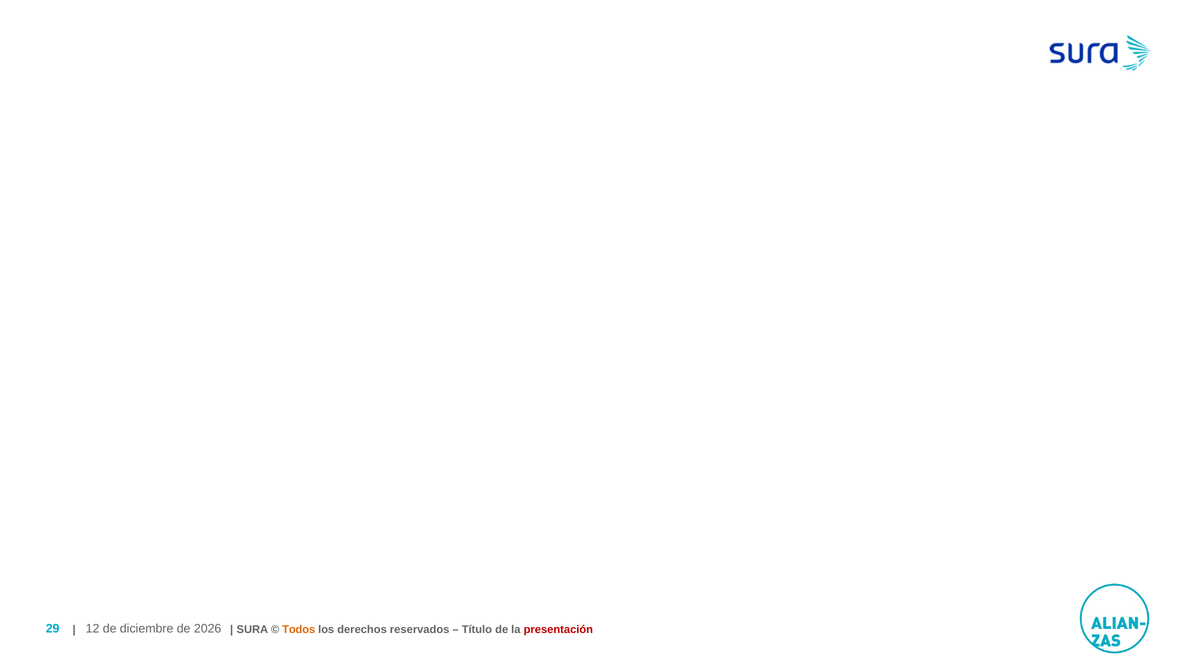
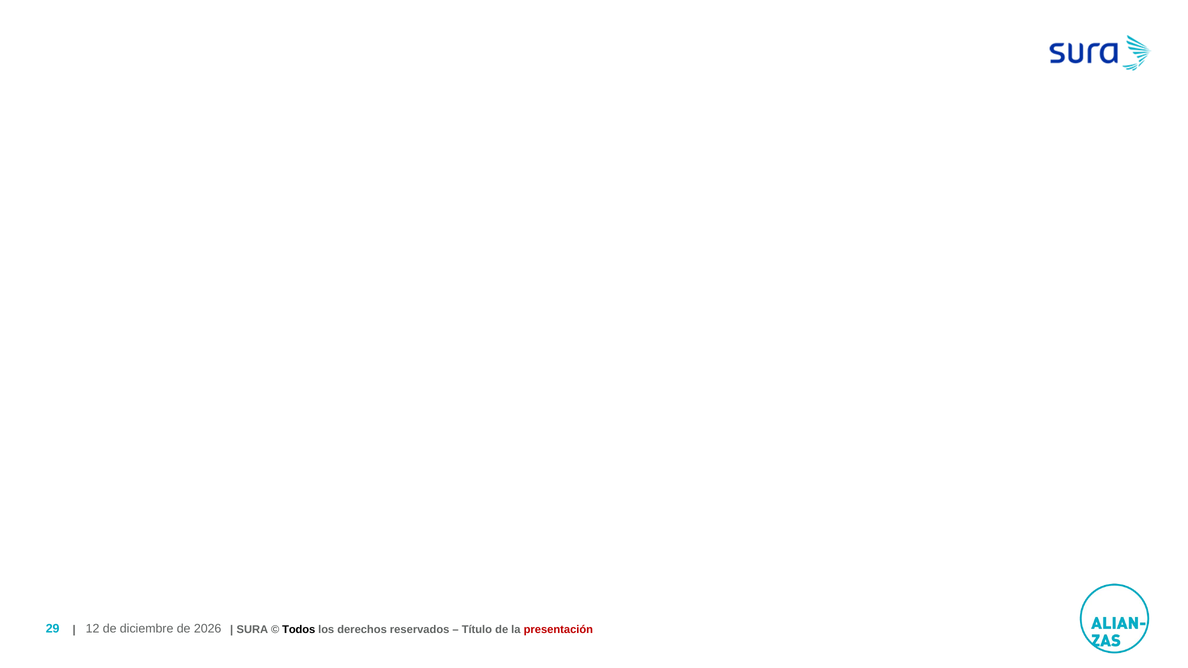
Todos colour: orange -> black (299, 630)
